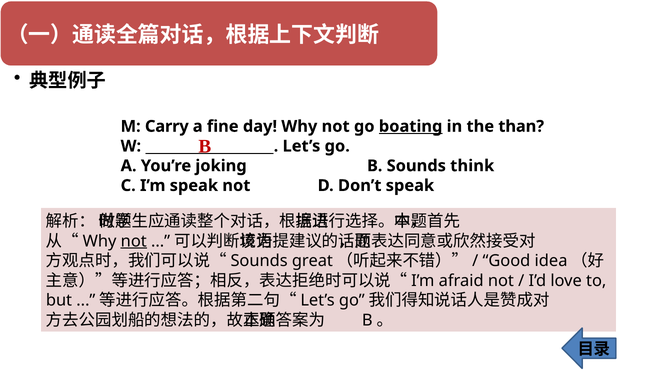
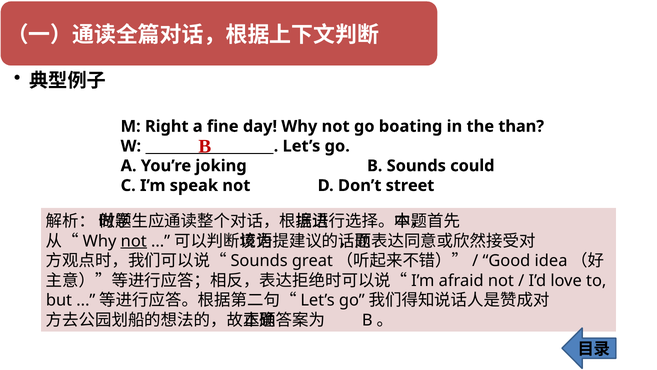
Carry: Carry -> Right (167, 126)
boating underline: present -> none (411, 126)
think: think -> could (472, 166)
Don’t speak: speak -> street (410, 185)
